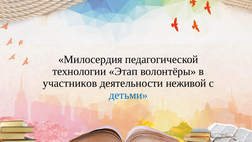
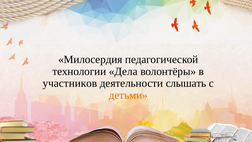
Этап: Этап -> Дела (123, 71)
неживой: неживой -> слышать (186, 83)
детьми colour: blue -> orange (128, 95)
